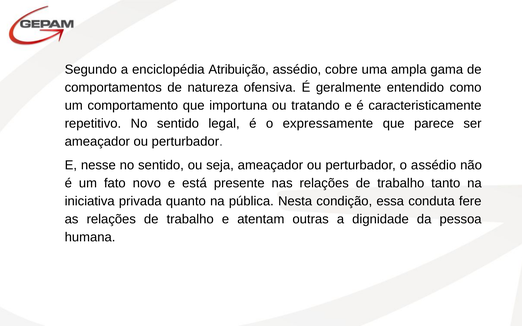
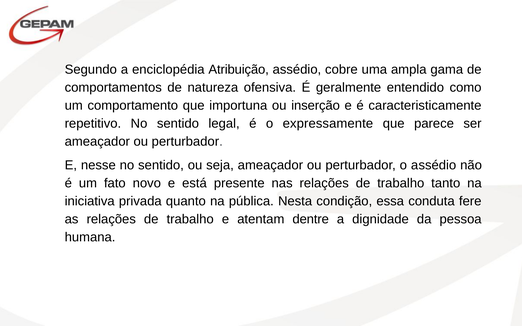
tratando: tratando -> inserção (316, 106)
outras: outras -> dentre (311, 219)
